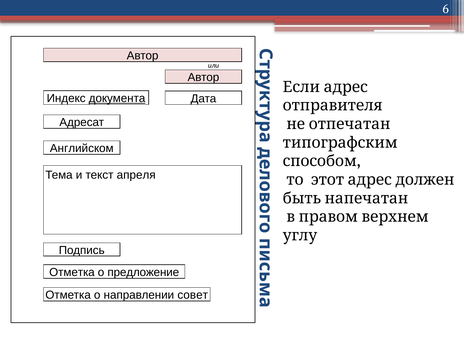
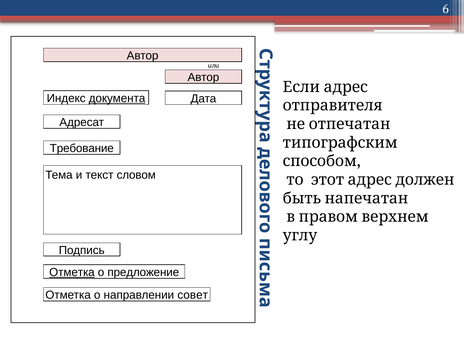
Английском: Английском -> Требование (82, 148)
апреля: апреля -> словом (136, 175)
Отметка underline: none -> present (72, 272)
